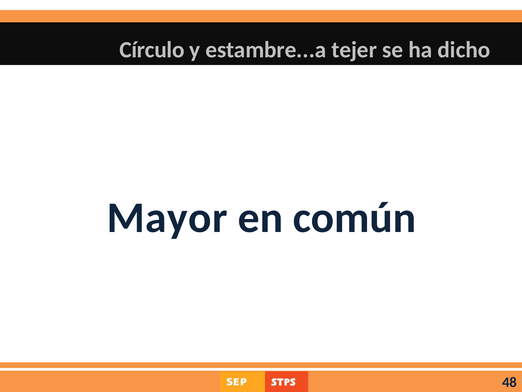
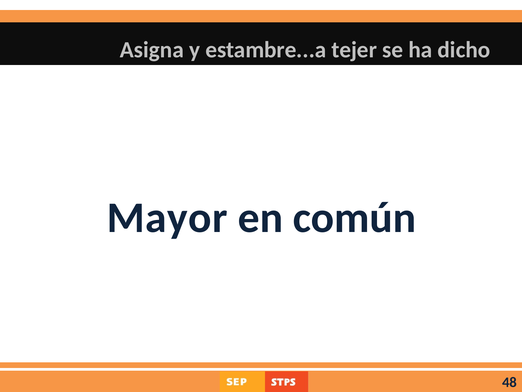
Círculo: Círculo -> Asigna (152, 50)
